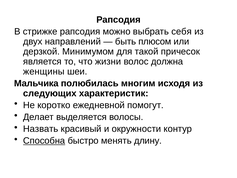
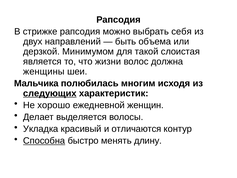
плюсом: плюсом -> объема (155, 42)
причесок: причесок -> слоистая (180, 51)
следующих underline: none -> present (50, 93)
коротко: коротко -> хорошо (54, 105)
помогут: помогут -> женщин (145, 105)
Назвать: Назвать -> Укладка (41, 129)
окружности: окружности -> отличаются (136, 129)
